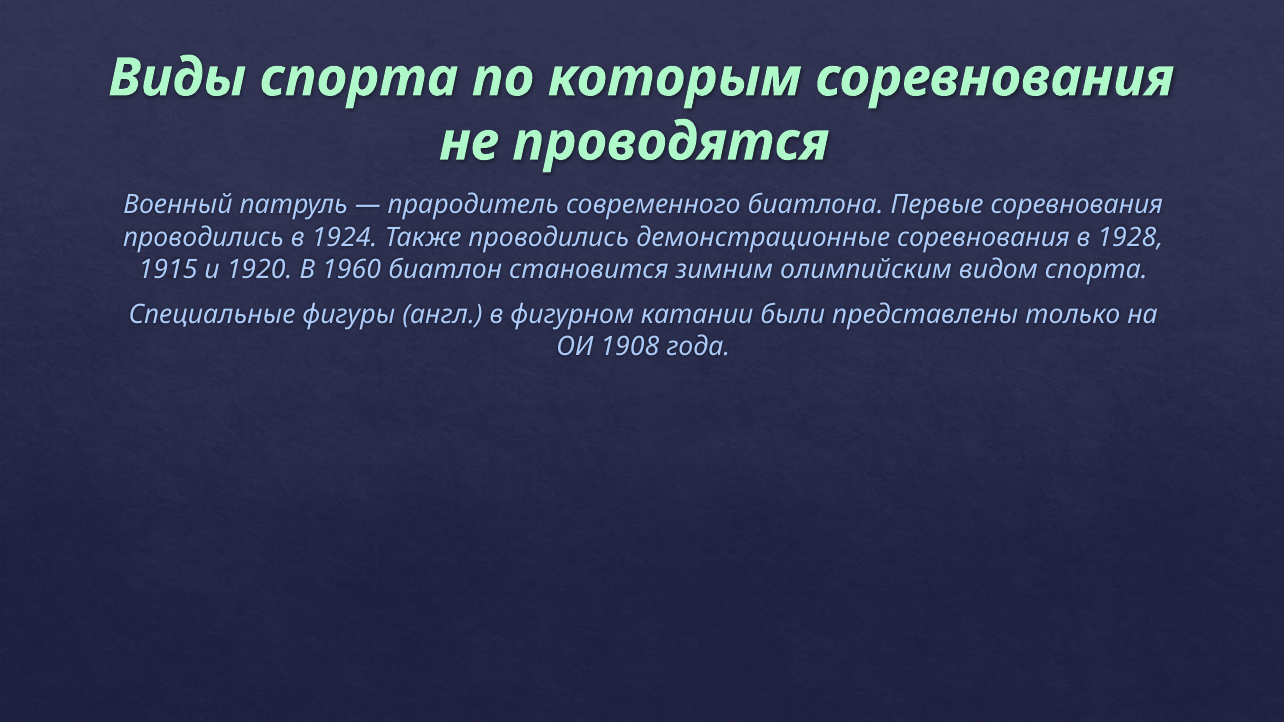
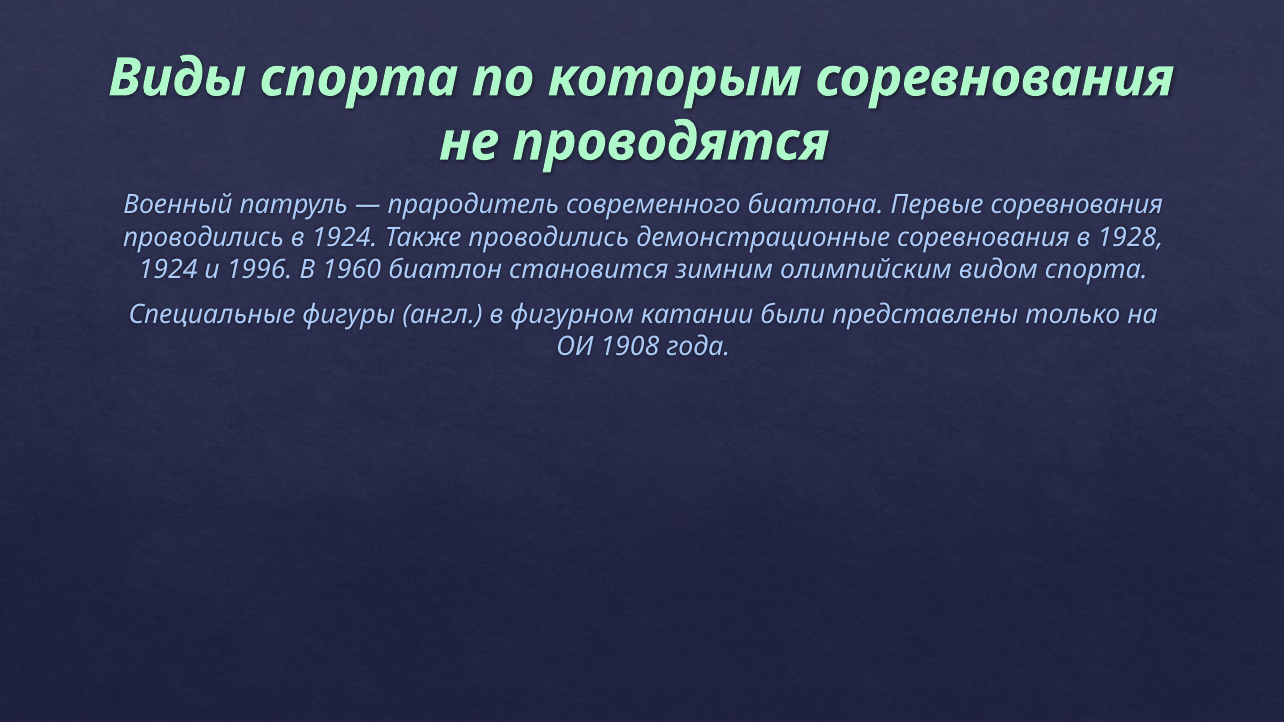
1915: 1915 -> 1924 (168, 269)
1920: 1920 -> 1996 (260, 269)
